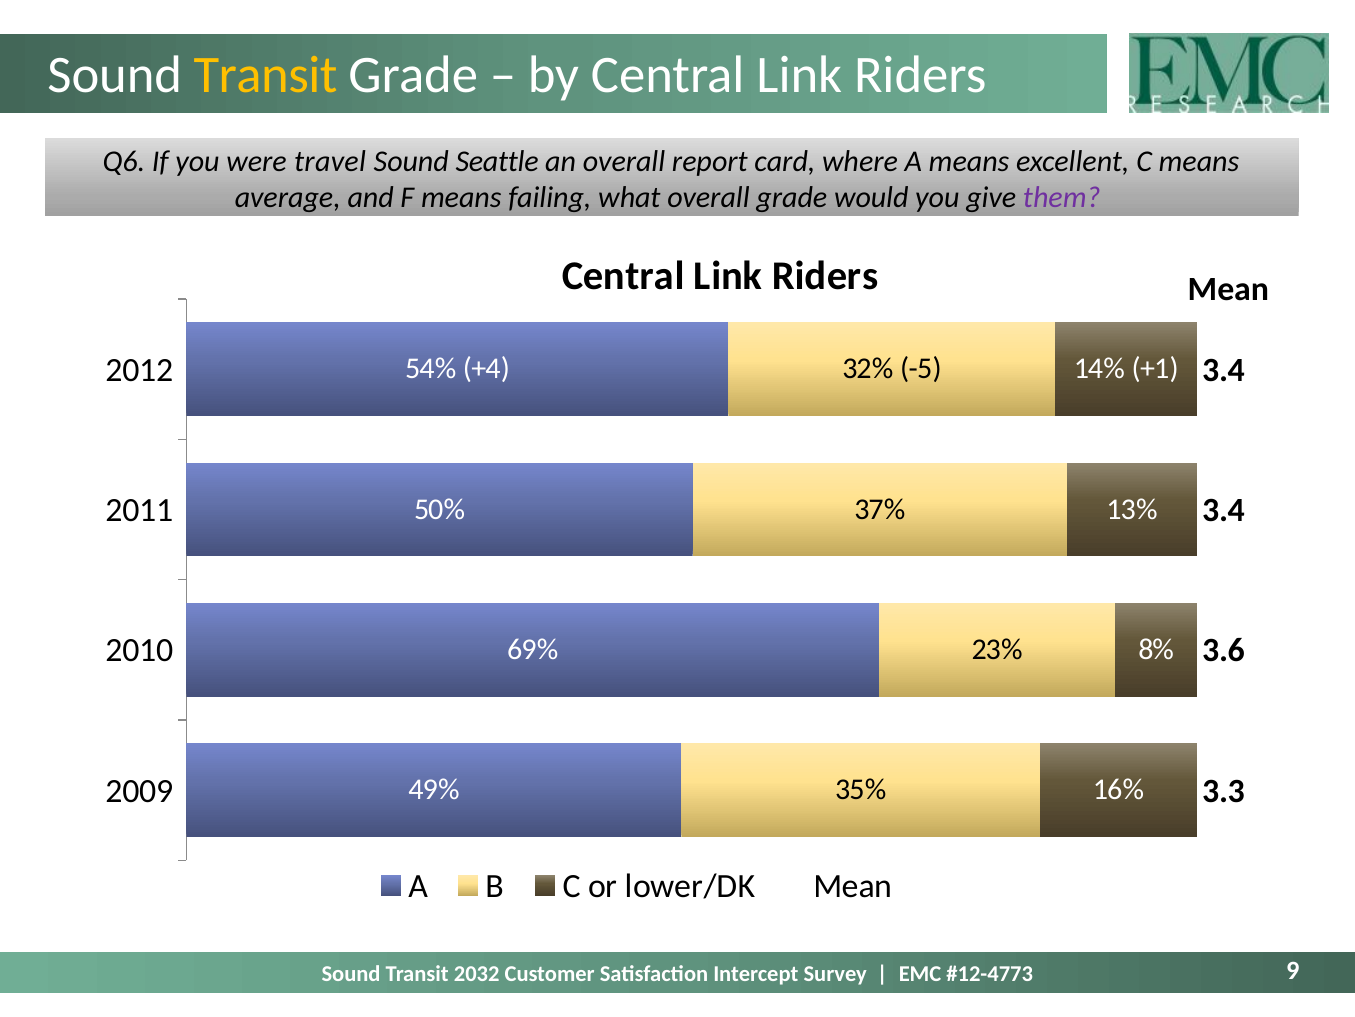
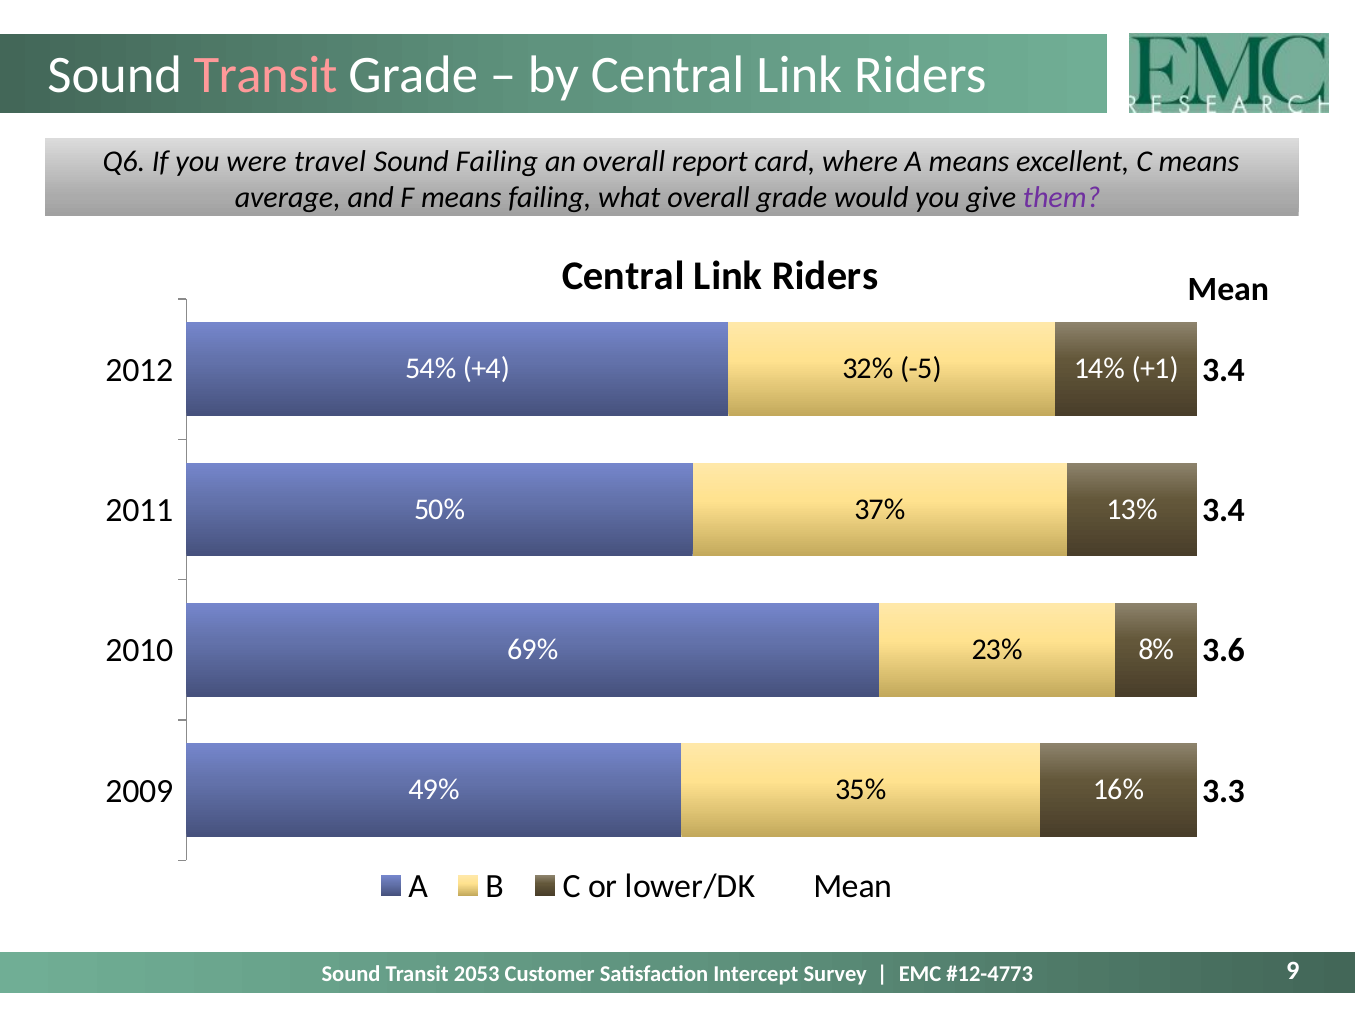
Transit colour: yellow -> pink (266, 75)
Sound Seattle: Seattle -> Failing (497, 161)
2032: 2032 -> 2053 (477, 973)
